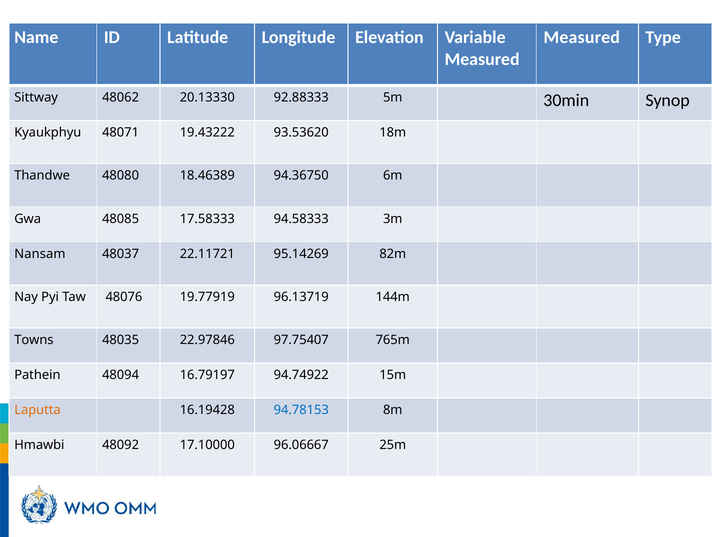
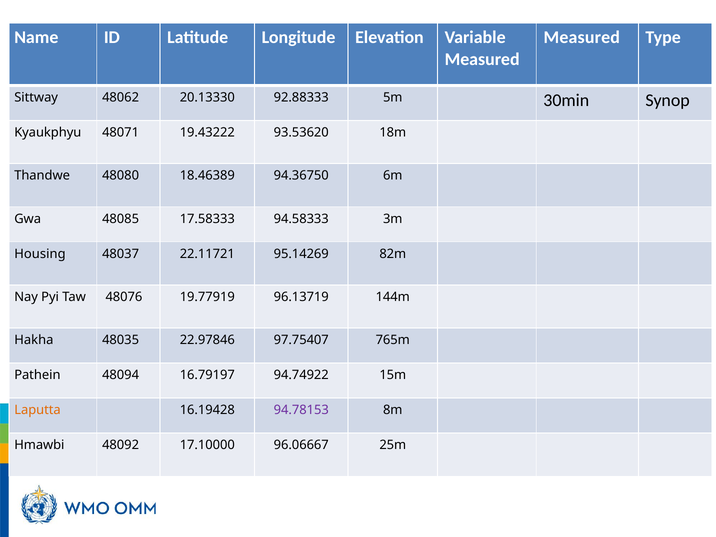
Nansam: Nansam -> Housing (40, 254)
Towns: Towns -> Hakha (34, 340)
94.78153 colour: blue -> purple (301, 410)
